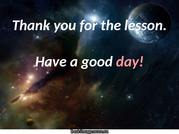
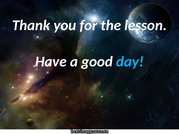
day colour: pink -> light blue (130, 62)
